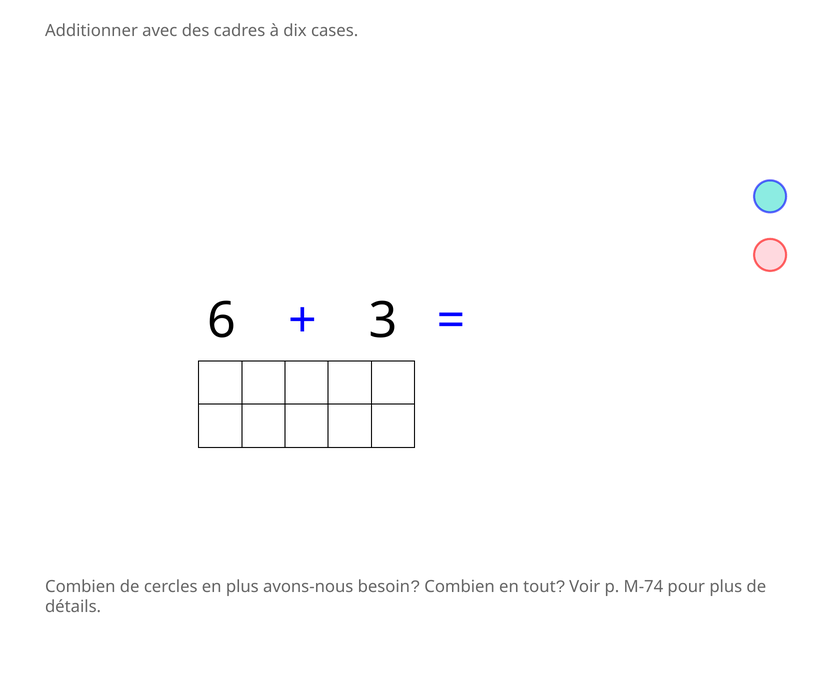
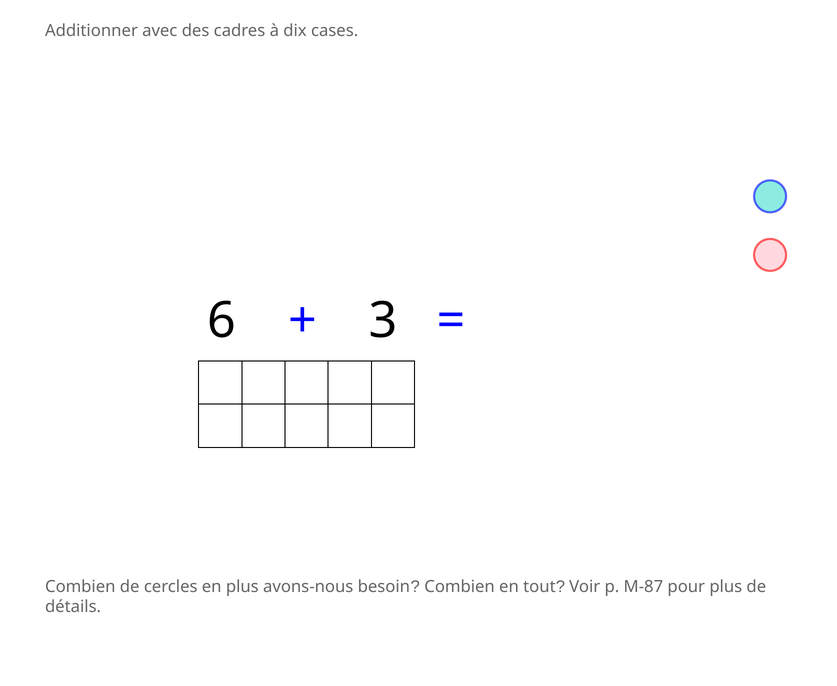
M-74: M-74 -> M-87 (643, 587)
